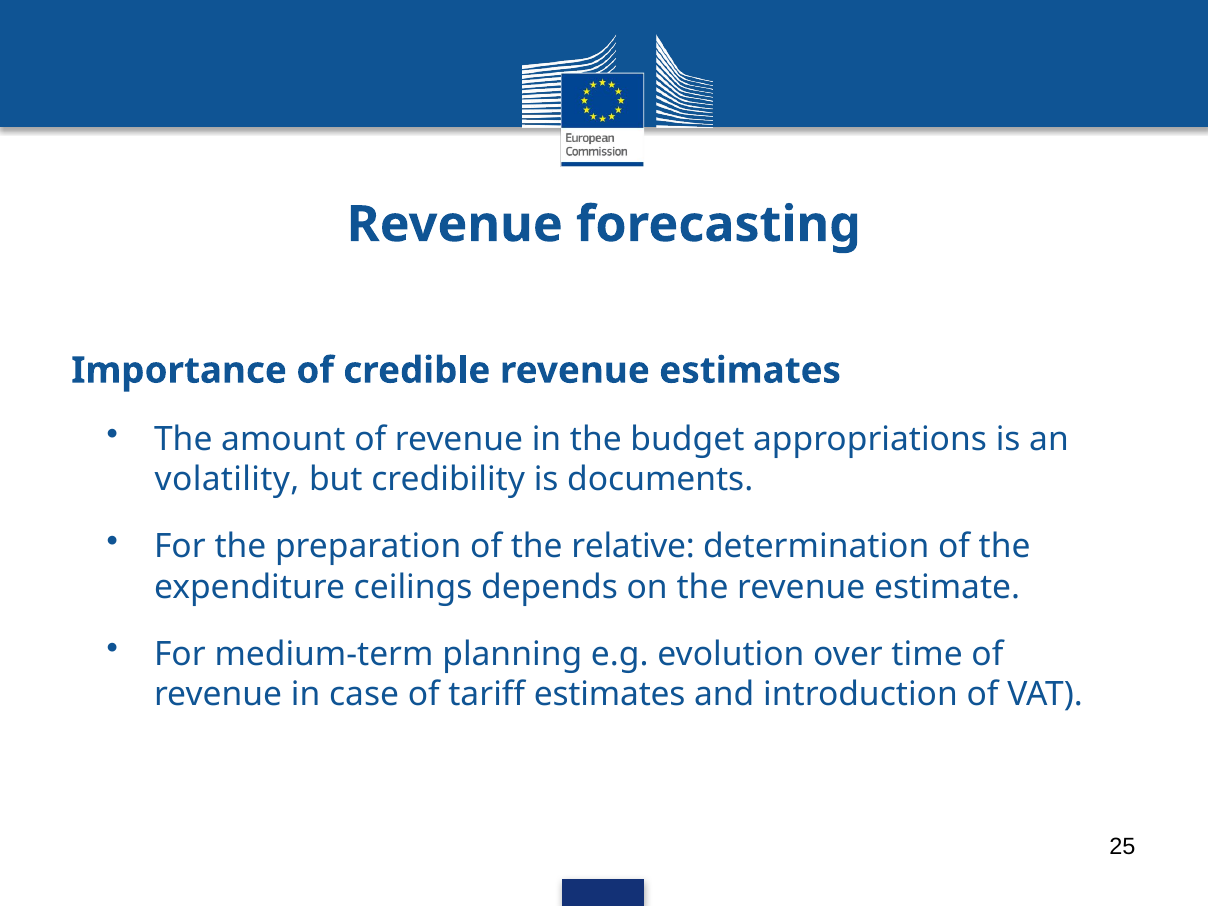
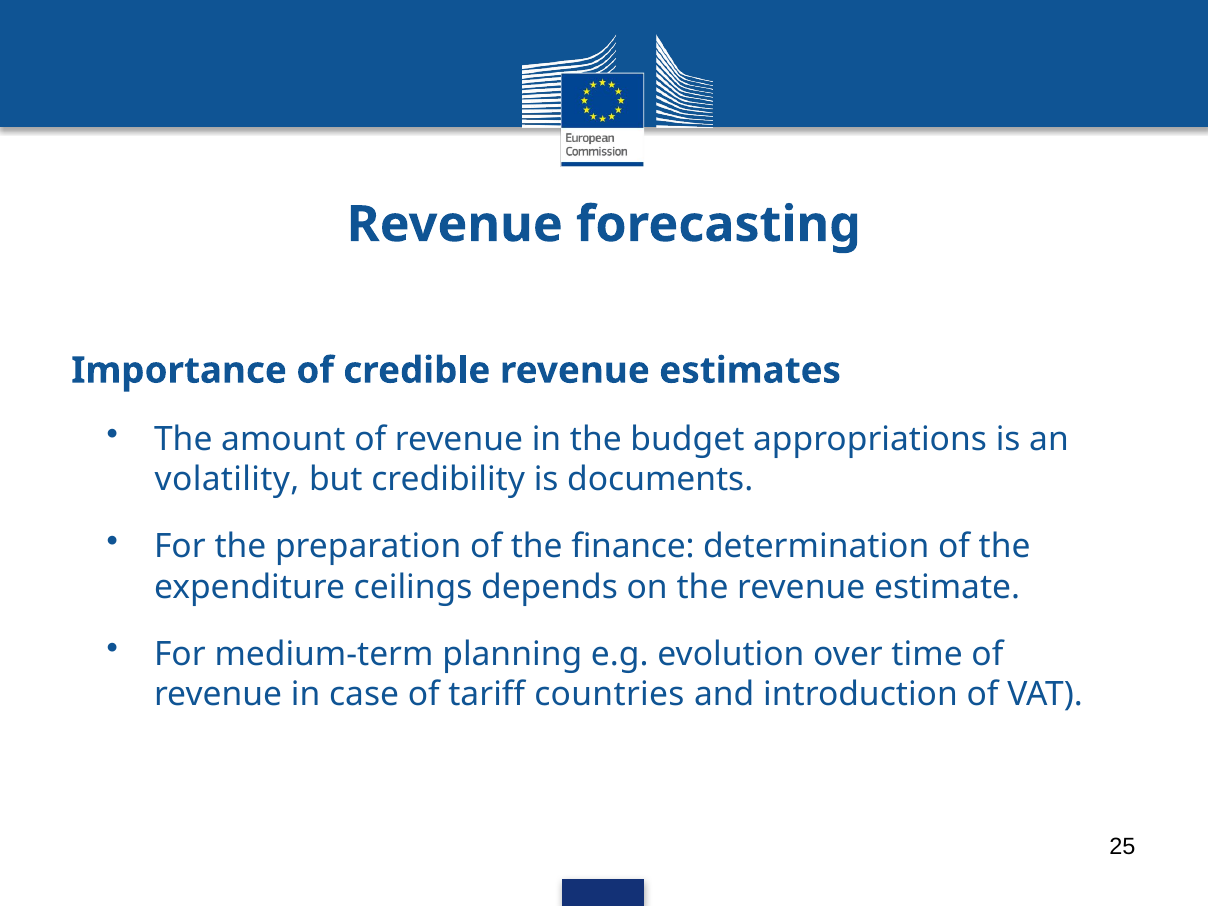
relative: relative -> finance (633, 547)
tariff estimates: estimates -> countries (609, 694)
